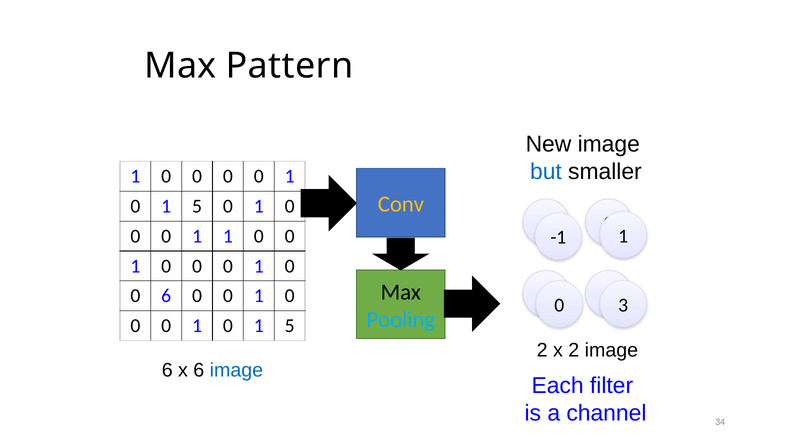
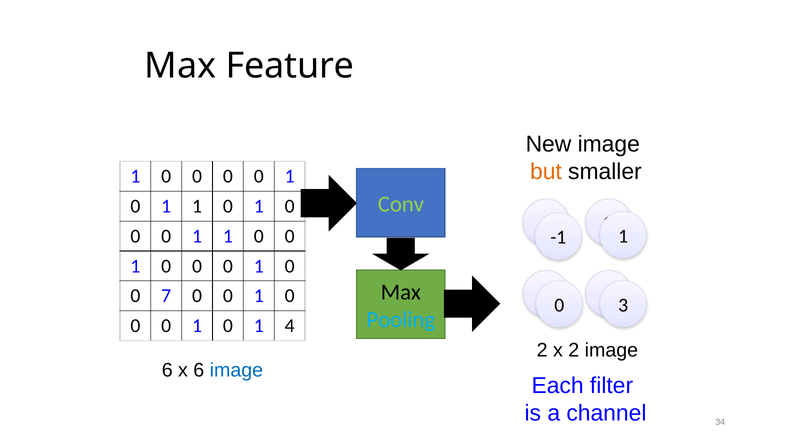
Pattern: Pattern -> Feature (290, 66)
but colour: blue -> orange (546, 172)
Conv colour: yellow -> light green (401, 204)
5: 5 -> 1 (197, 206)
0 6: 6 -> 7 (166, 296)
5: 5 -> 4 (290, 326)
